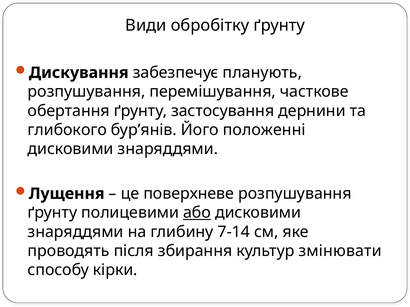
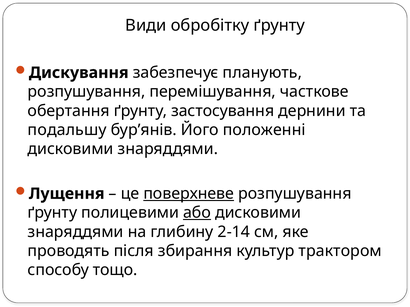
глибокого: глибокого -> подальшу (67, 130)
поверхневе underline: none -> present (189, 194)
7-14: 7-14 -> 2-14 (234, 232)
змінювати: змінювати -> трактором (340, 251)
кірки: кірки -> тощо (115, 270)
